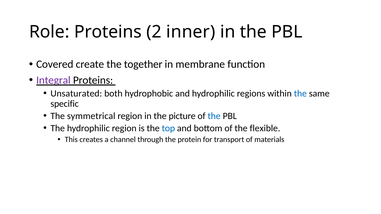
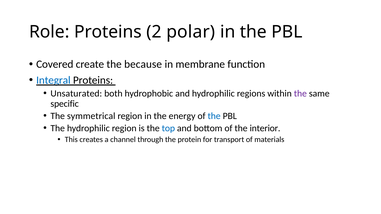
inner: inner -> polar (191, 32)
together: together -> because (143, 64)
Integral colour: purple -> blue (53, 80)
the colour: blue -> purple (300, 94)
picture: picture -> energy (182, 116)
flexible: flexible -> interior (265, 128)
